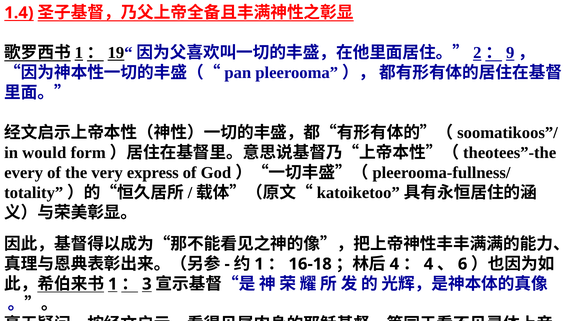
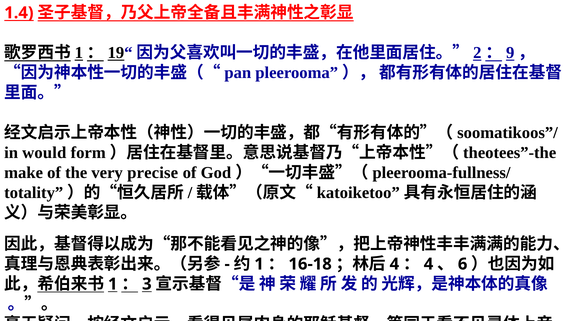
every: every -> make (24, 173)
express: express -> precise (153, 173)
